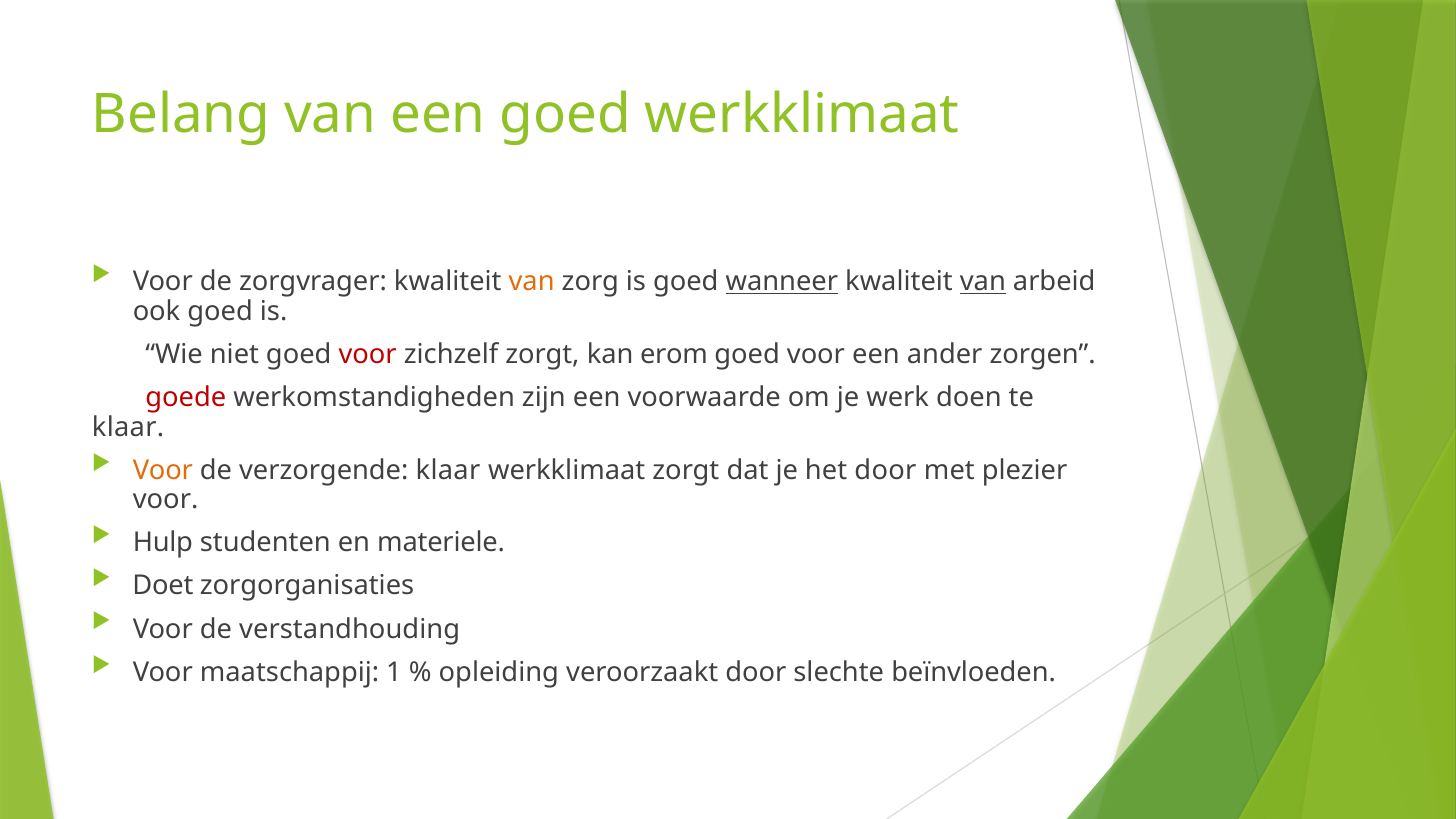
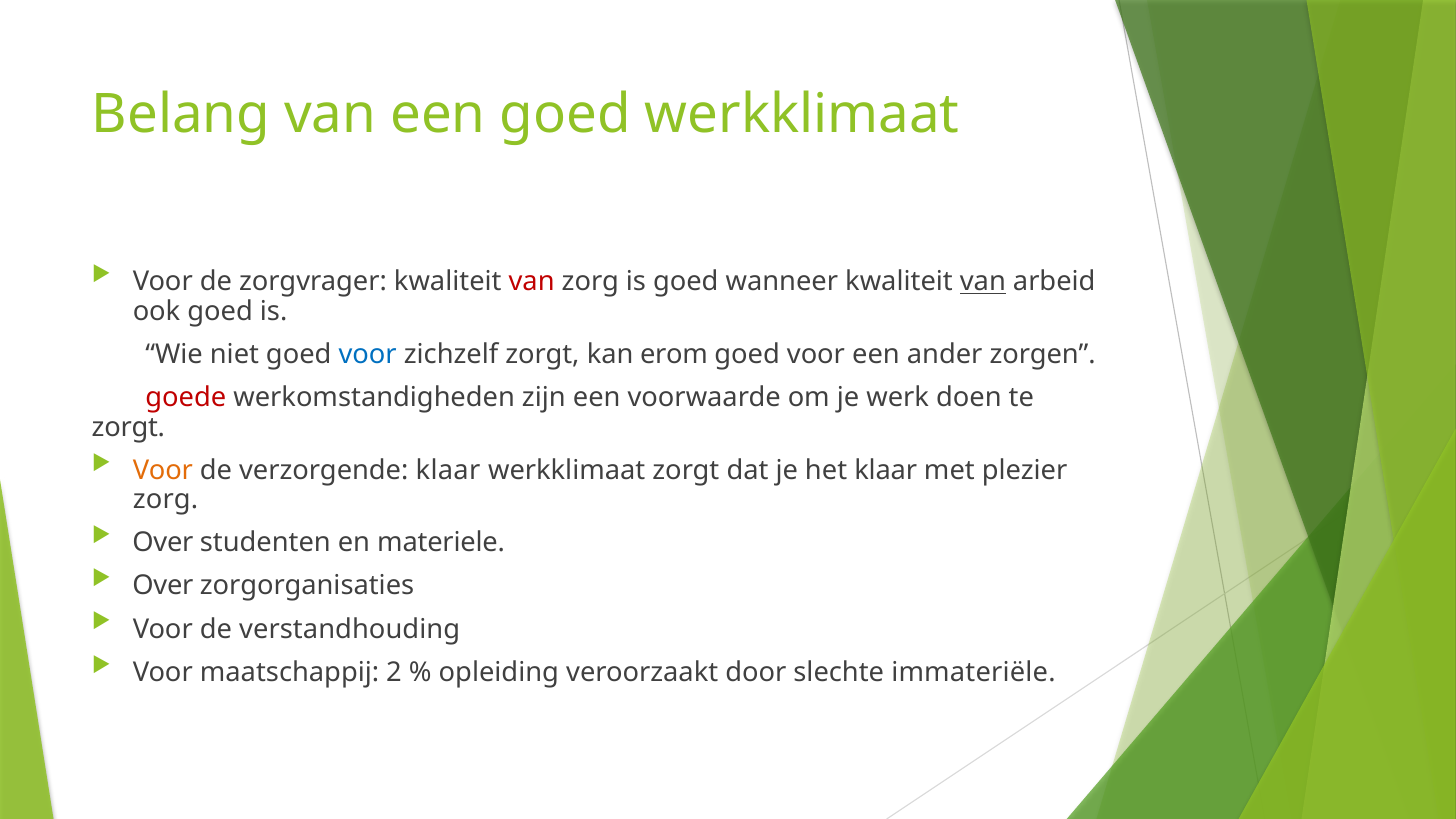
van colour: orange -> red (532, 282)
wanneer underline: present -> none (782, 282)
voor colour: red -> blue (368, 354)
klaar: klaar -> zorgt (128, 427)
het door: door -> klaar (886, 470)
voor: voor -> zorg (166, 500)
Hulp: Hulp -> Over (163, 543)
Doet: Doet -> Over (163, 586)
1: 1 -> 2 (394, 672)
beïnvloeden: beïnvloeden -> immateriële (973, 672)
